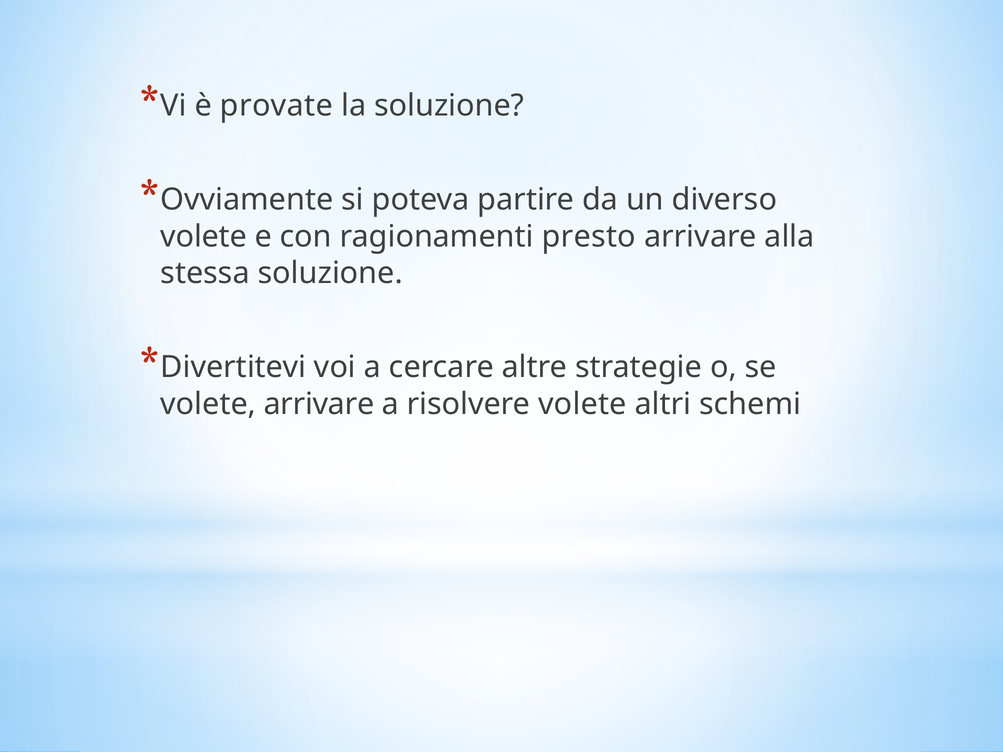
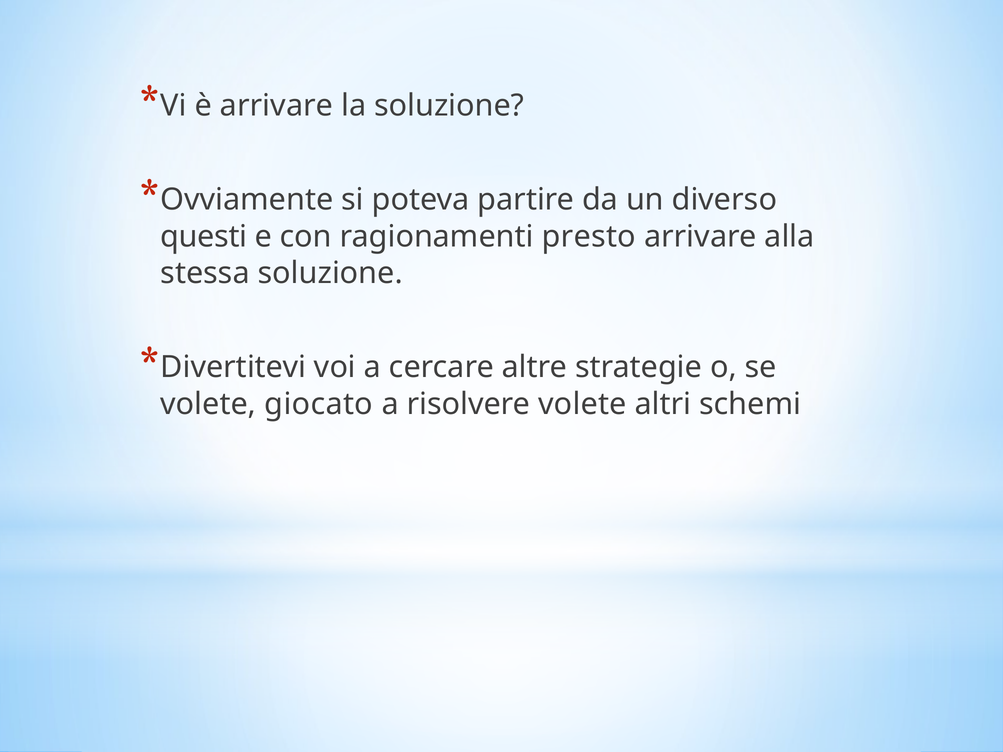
è provate: provate -> arrivare (277, 106)
volete: volete -> questi (204, 237)
volete arrivare: arrivare -> giocato (319, 404)
